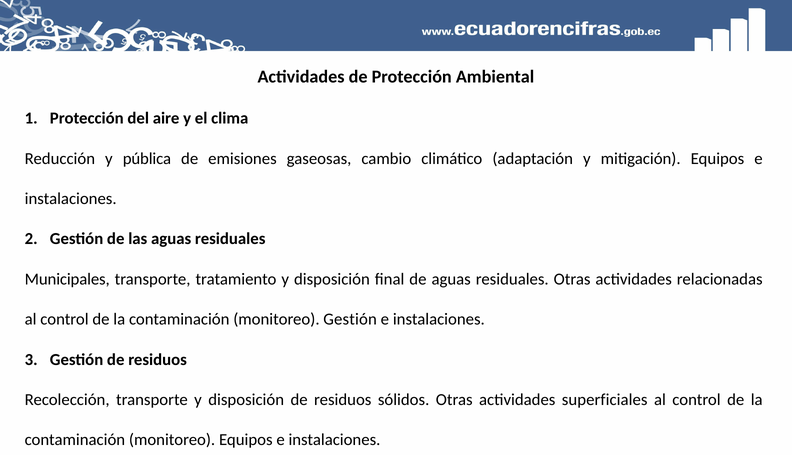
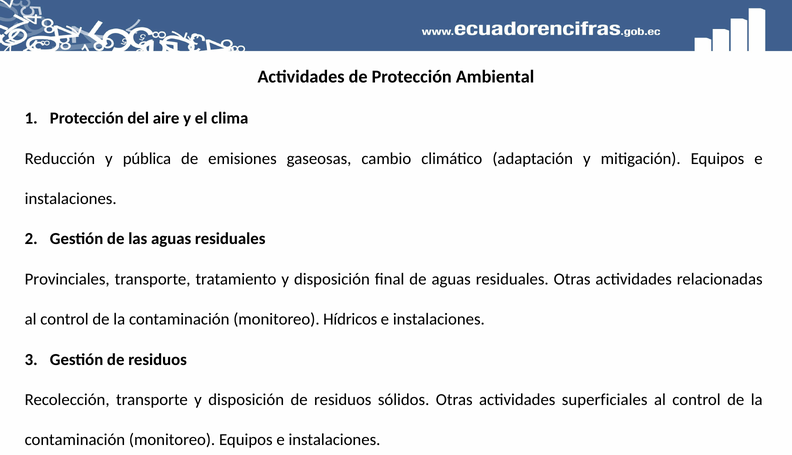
Municipales: Municipales -> Provinciales (67, 279)
monitoreo Gestión: Gestión -> Hídricos (350, 320)
